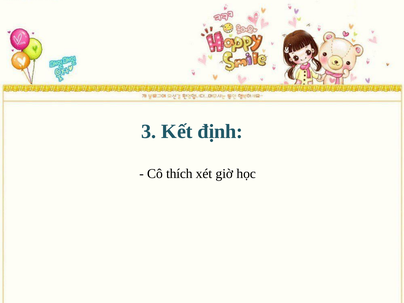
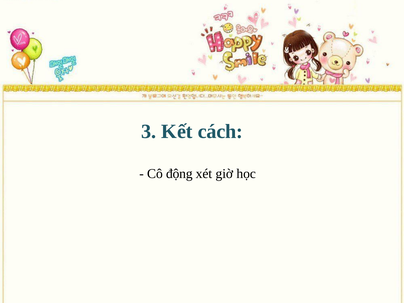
định: định -> cách (220, 132)
thích: thích -> động (179, 174)
